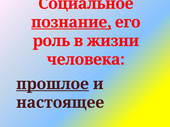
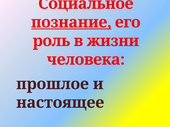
прошлое underline: present -> none (53, 84)
